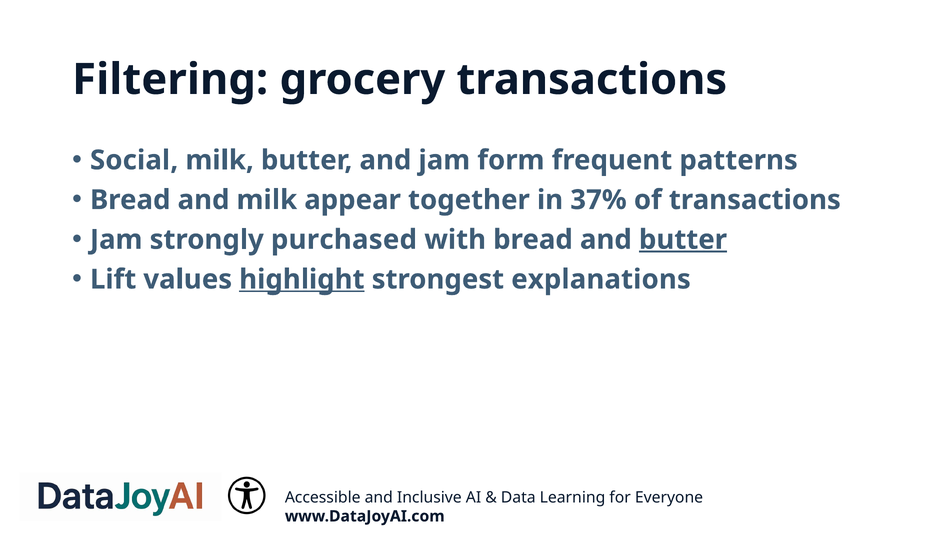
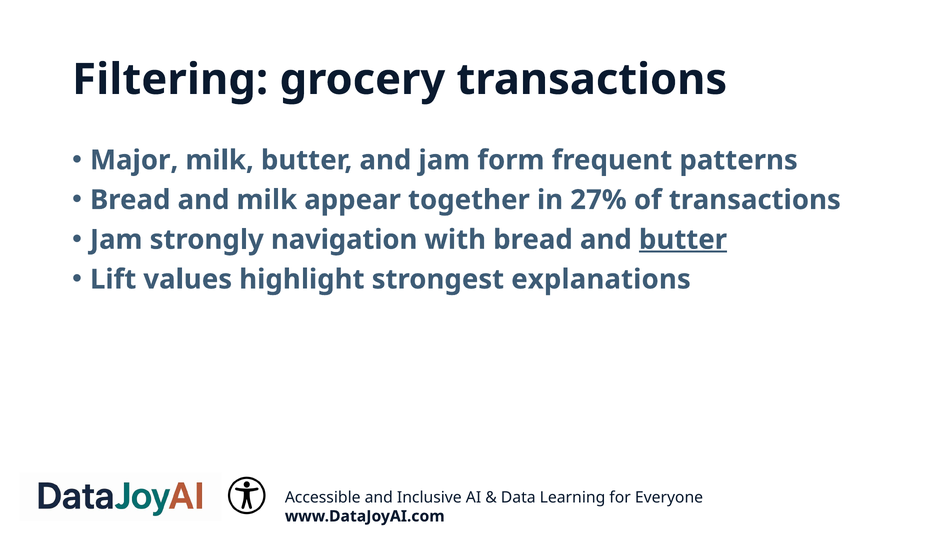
Social: Social -> Major (134, 160)
37%: 37% -> 27% (598, 200)
purchased: purchased -> navigation (344, 240)
highlight underline: present -> none (302, 279)
